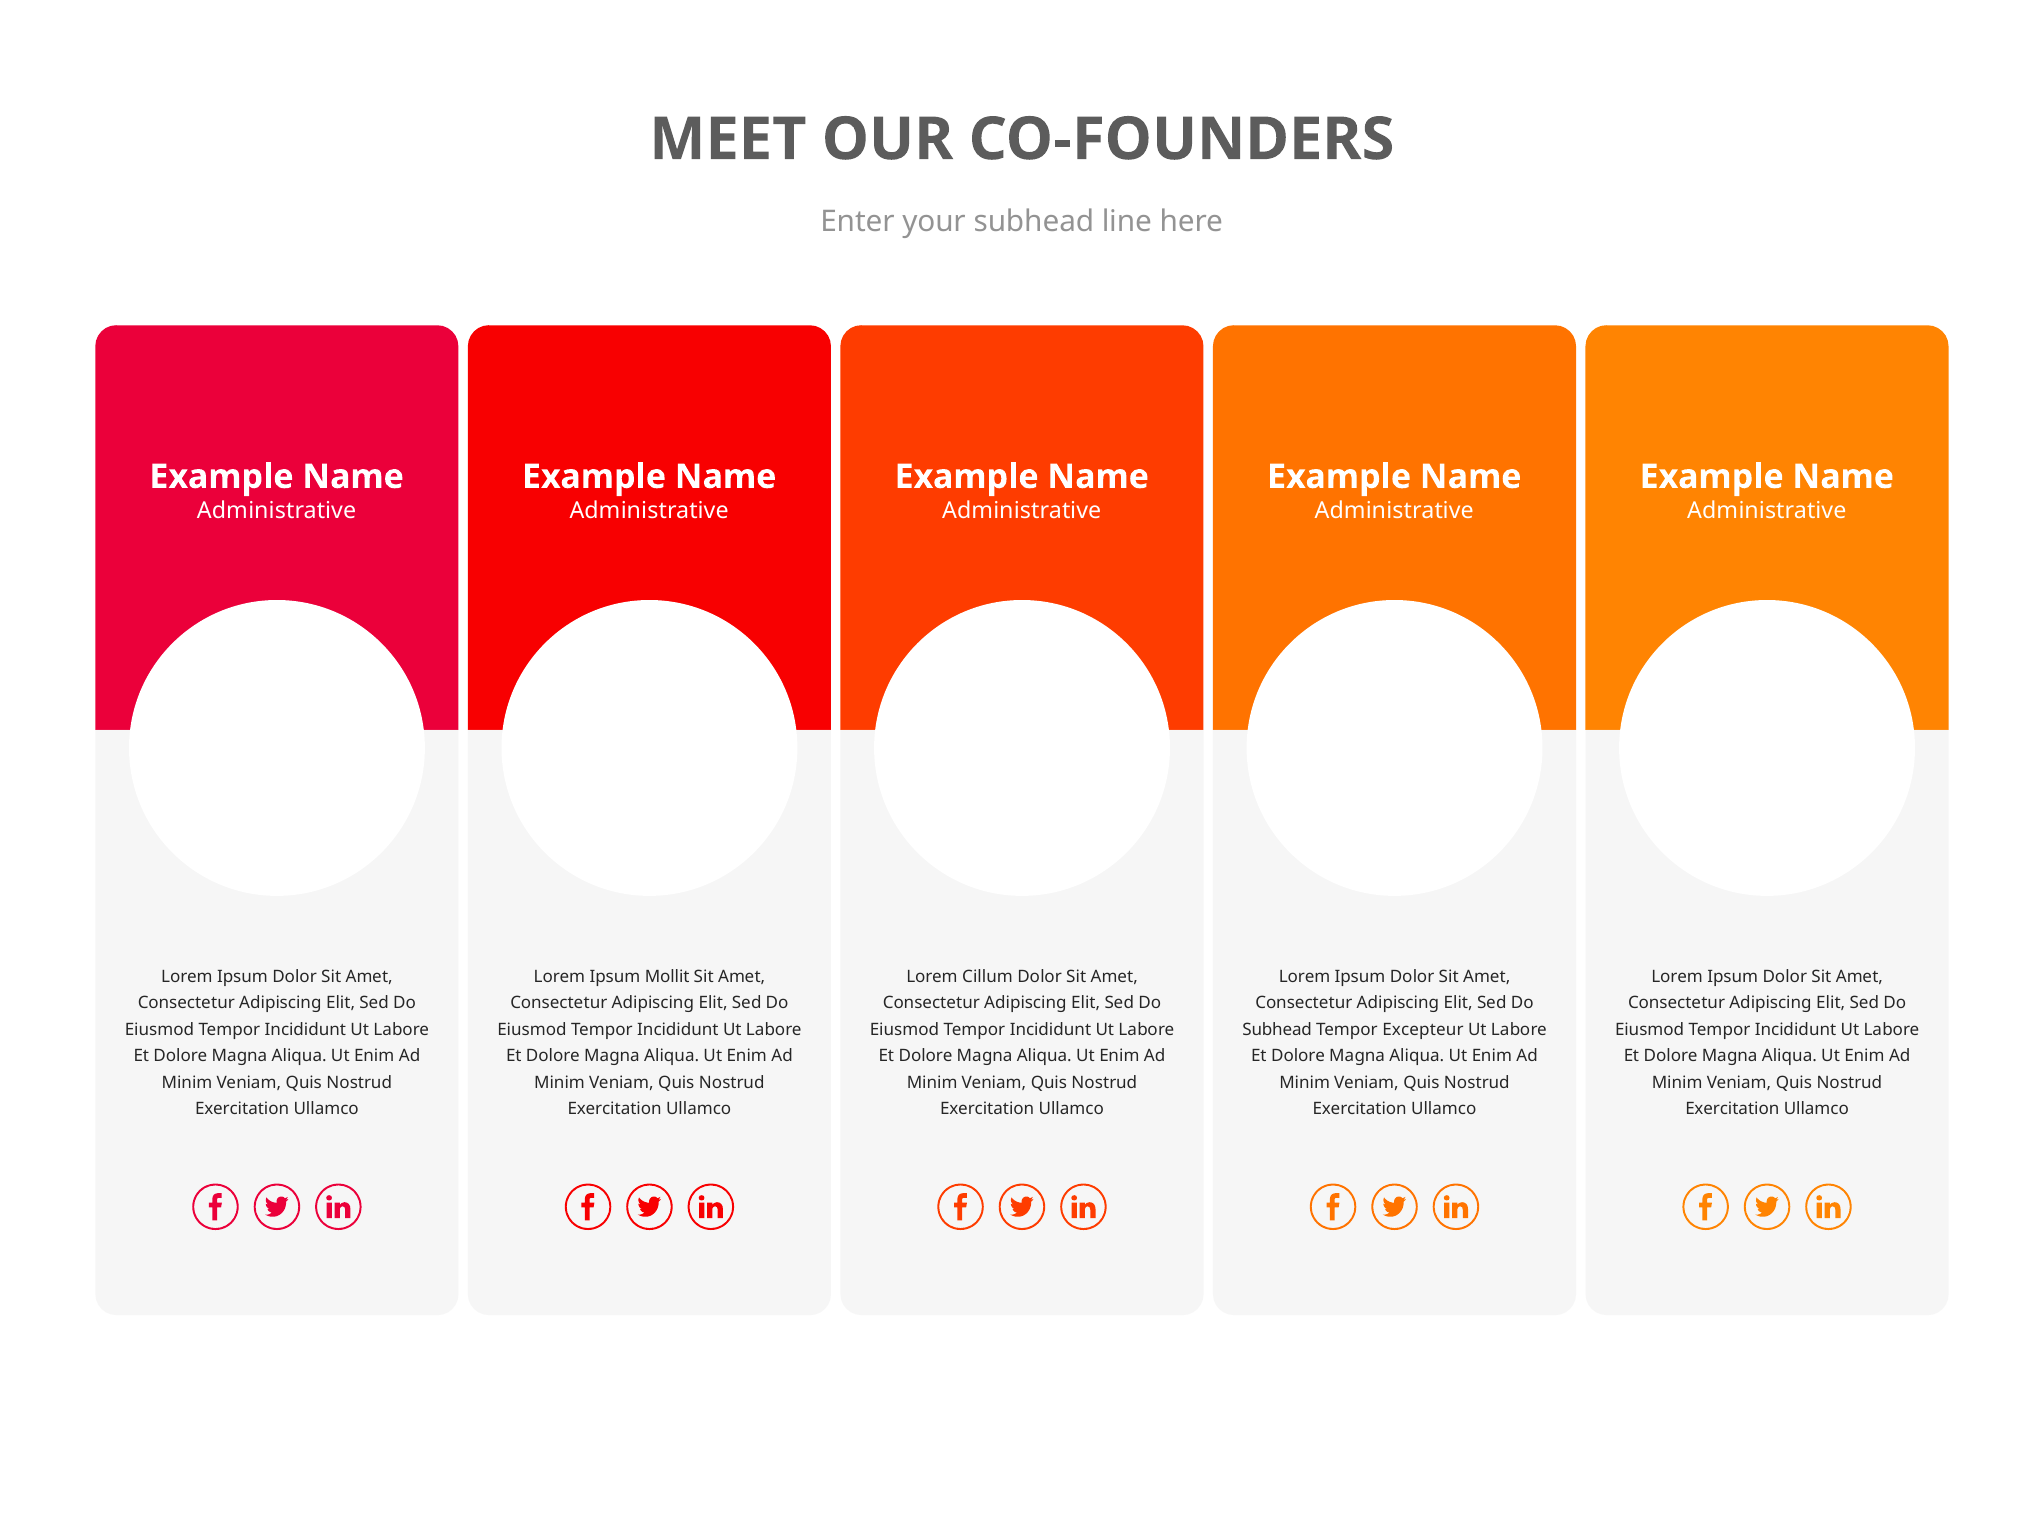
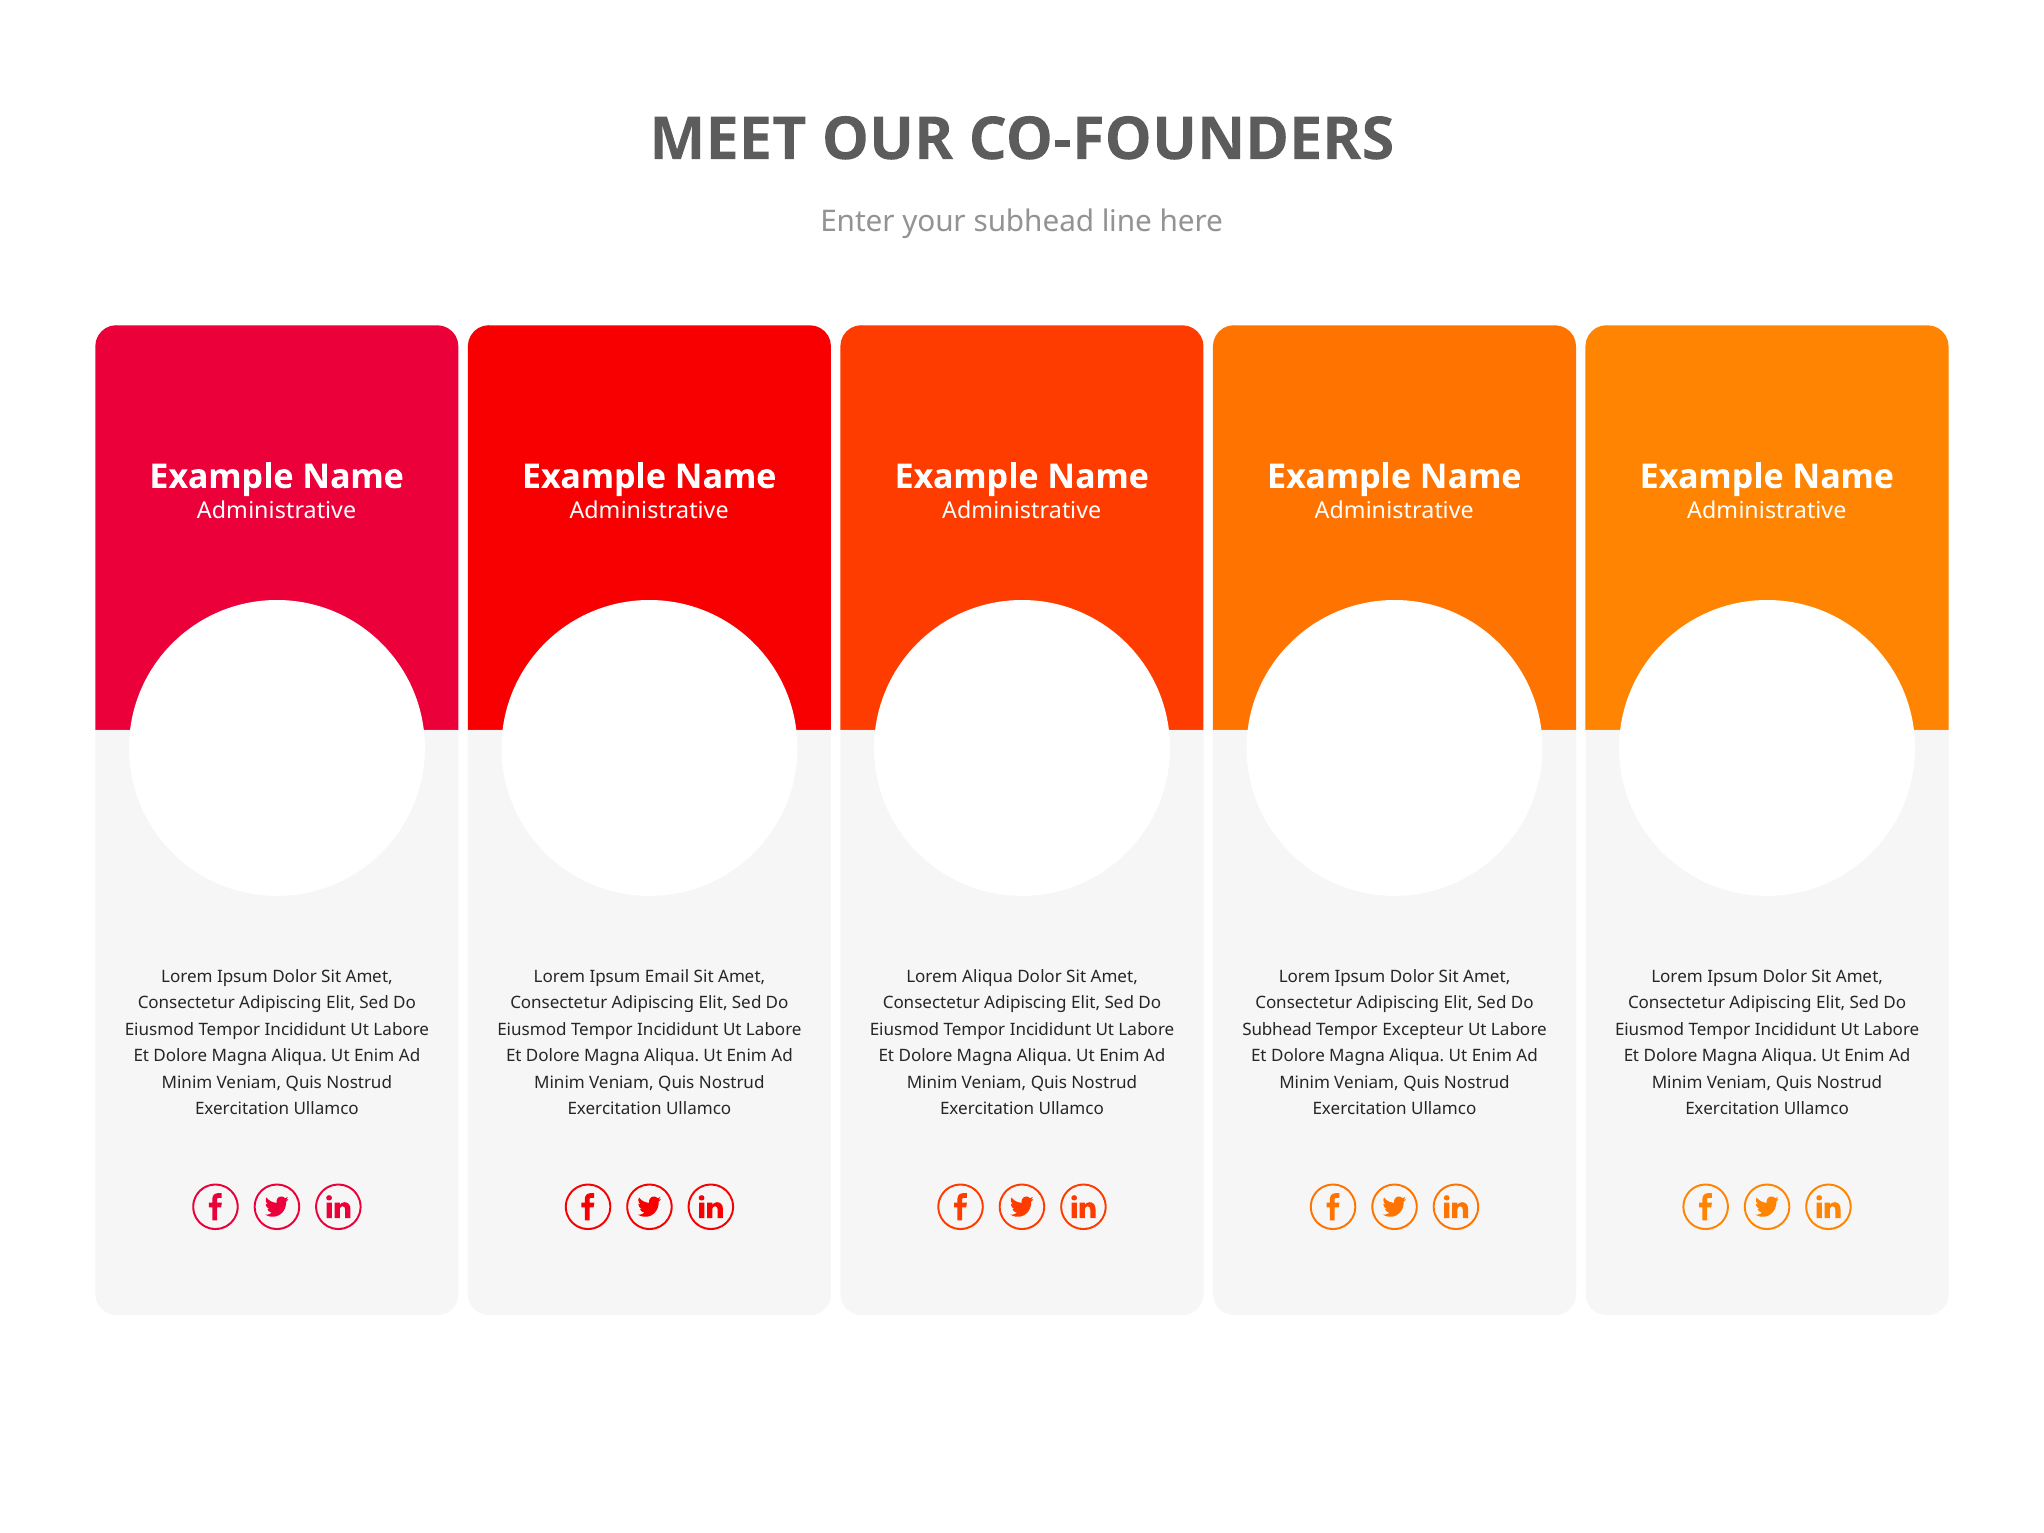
Mollit: Mollit -> Email (667, 976)
Lorem Cillum: Cillum -> Aliqua (988, 976)
